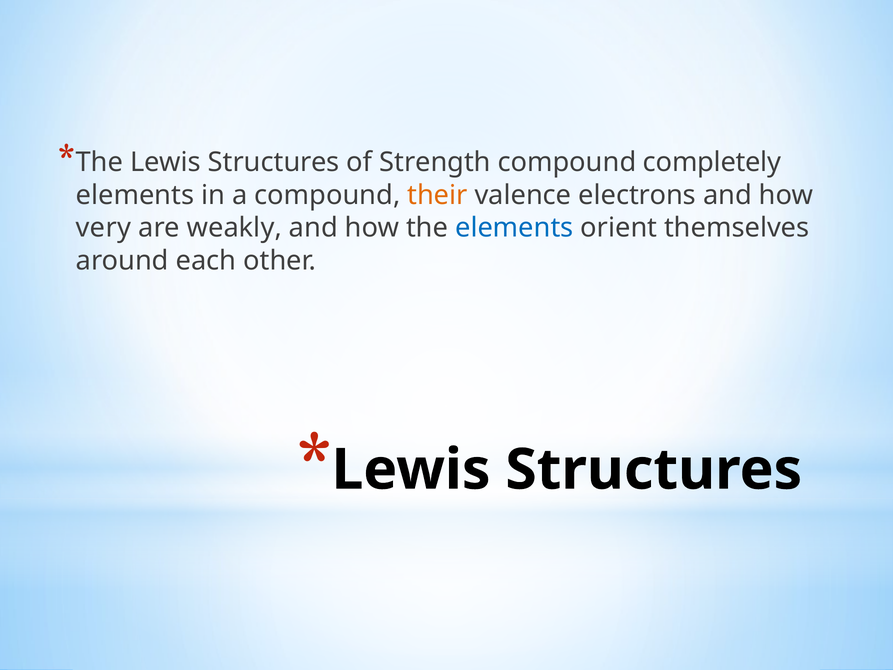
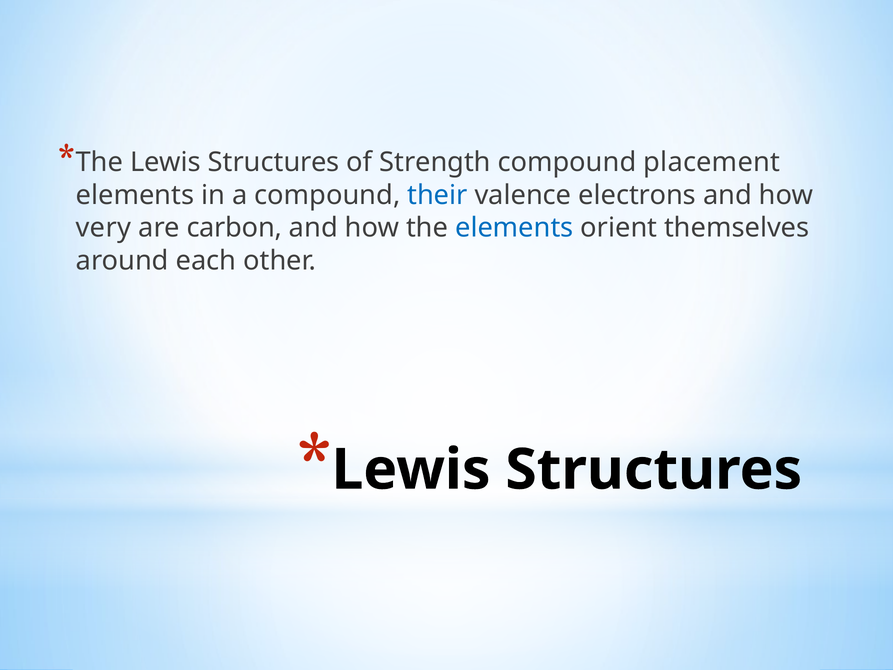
completely: completely -> placement (712, 162)
their colour: orange -> blue (437, 195)
weakly: weakly -> carbon (234, 228)
